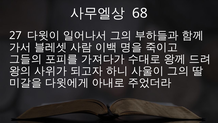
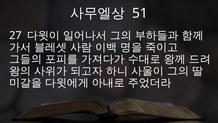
68: 68 -> 51 (140, 13)
